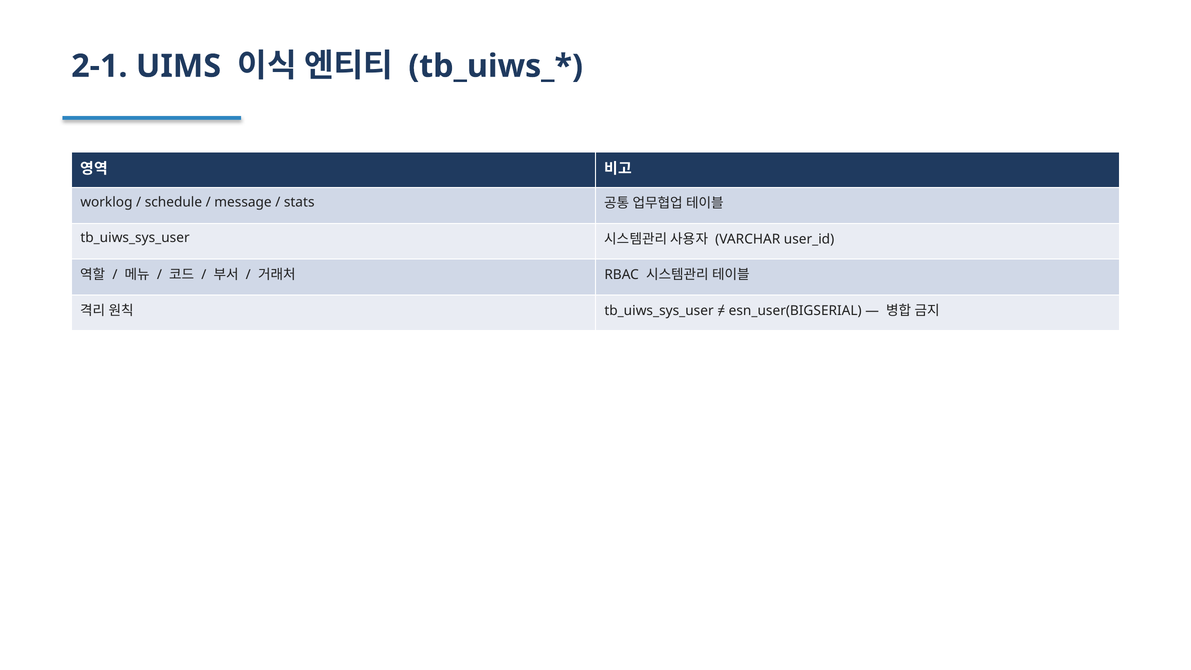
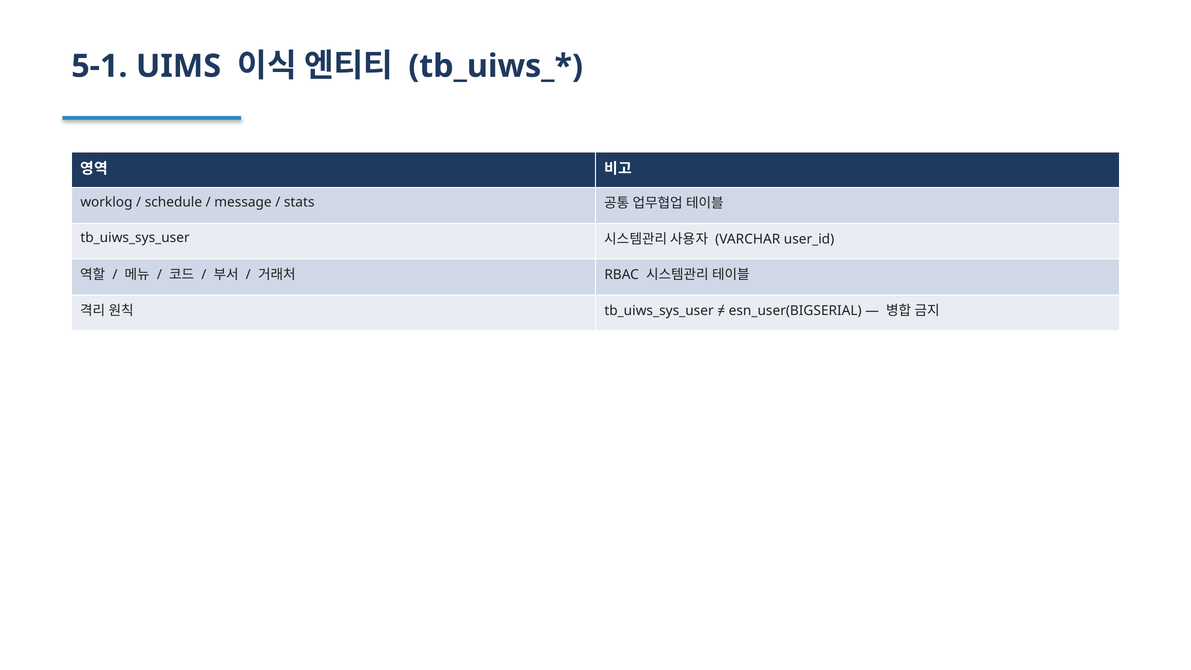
2-1: 2-1 -> 5-1 (99, 66)
